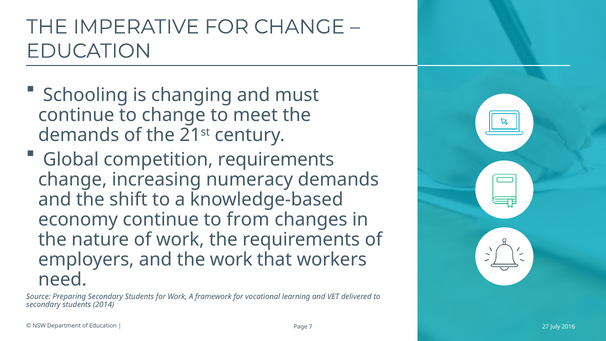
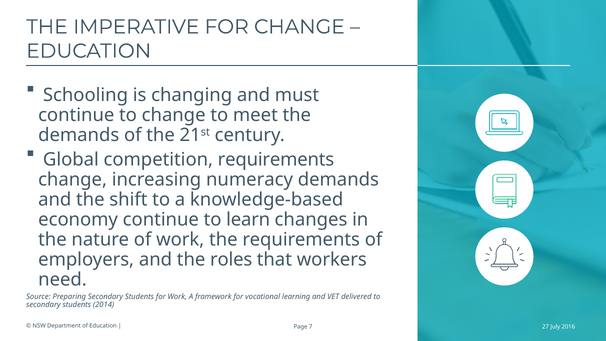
from: from -> learn (248, 219)
the work: work -> roles (231, 259)
